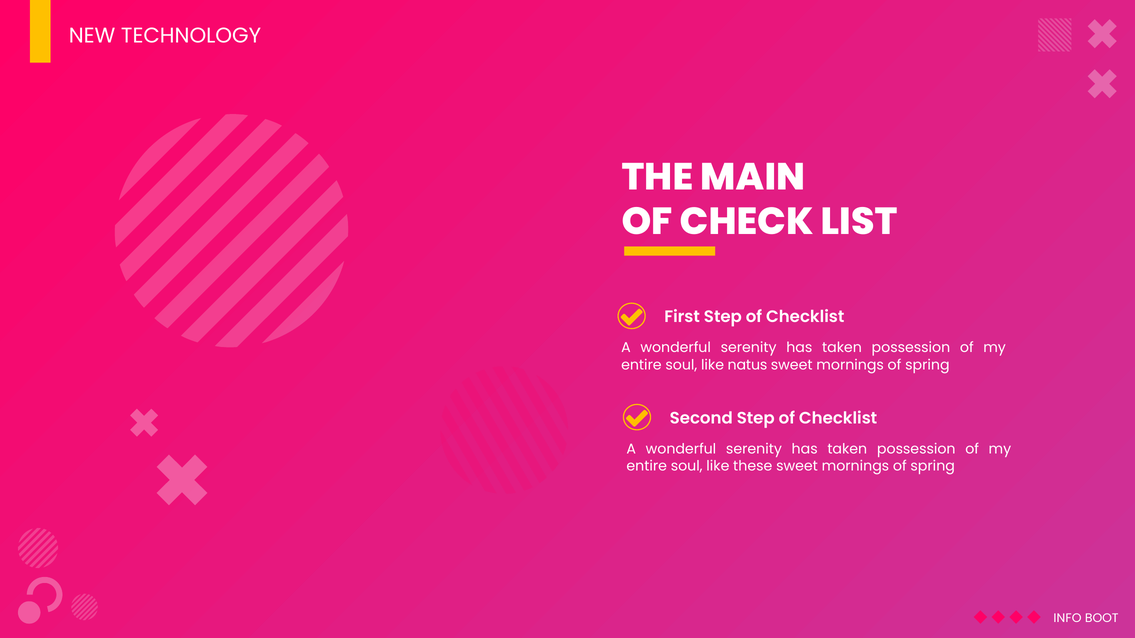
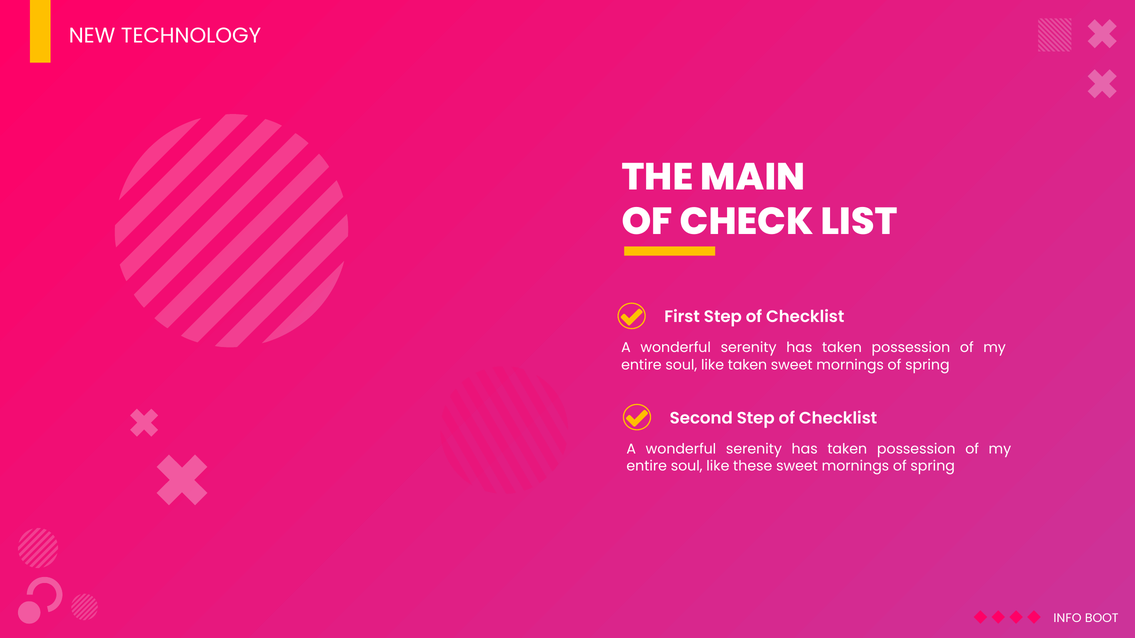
like natus: natus -> taken (747, 365)
